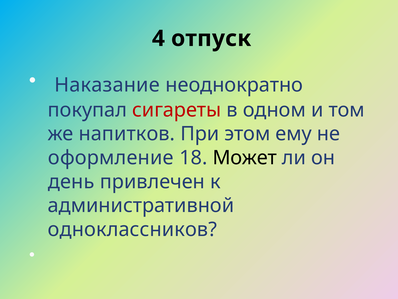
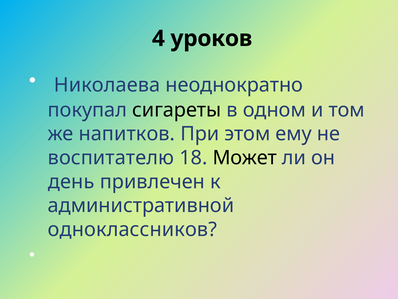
отпуск: отпуск -> уроков (211, 38)
Наказание: Наказание -> Николаева (107, 85)
сигареты colour: red -> black (177, 110)
оформление: оформление -> воспитателю (111, 158)
